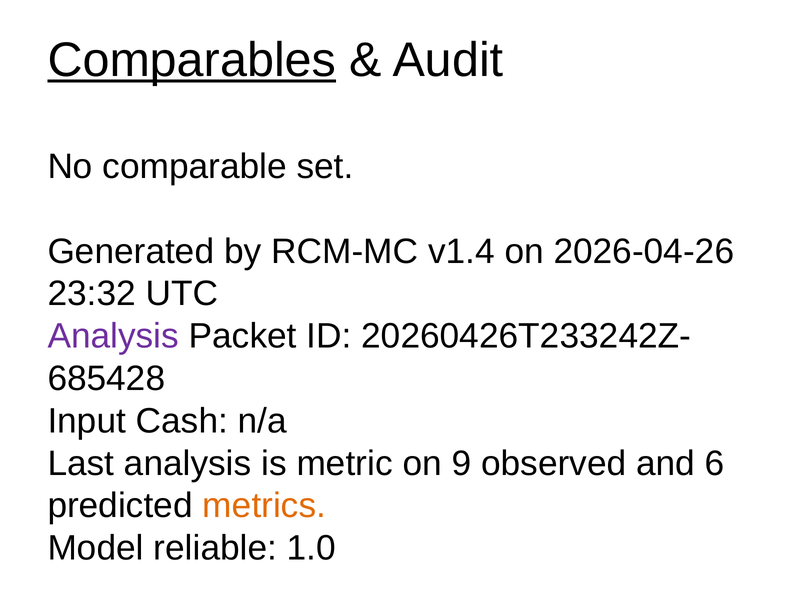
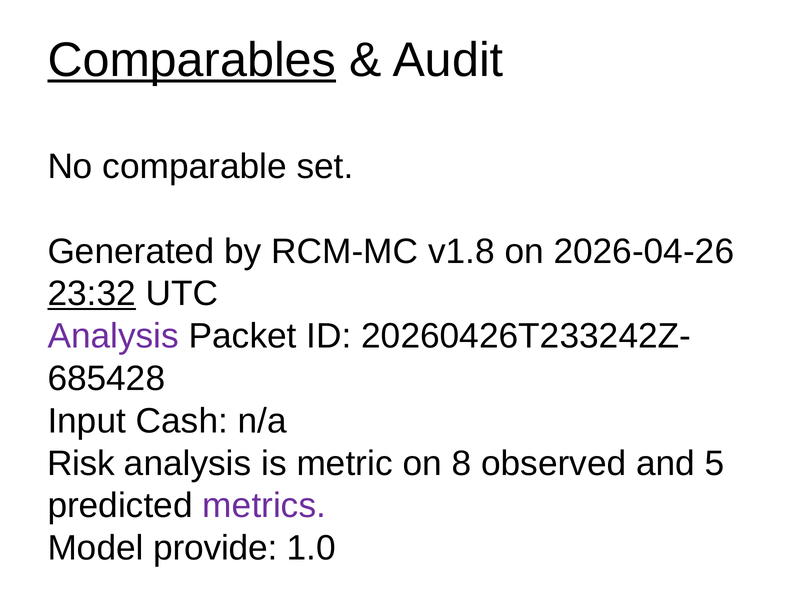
v1.4: v1.4 -> v1.8 (461, 251)
23:32 underline: none -> present (92, 294)
Last: Last -> Risk (81, 463)
9: 9 -> 8 (461, 463)
6: 6 -> 5 (715, 463)
metrics colour: orange -> purple (264, 505)
reliable: reliable -> provide (215, 548)
